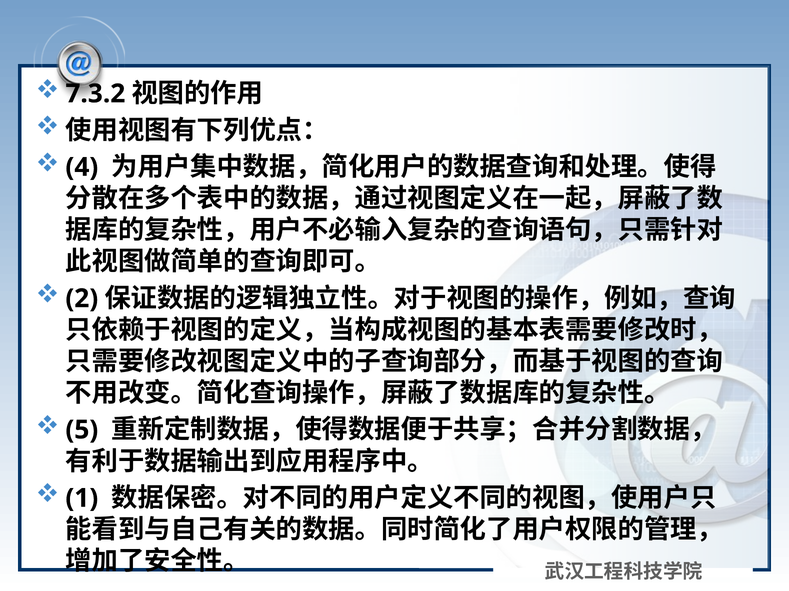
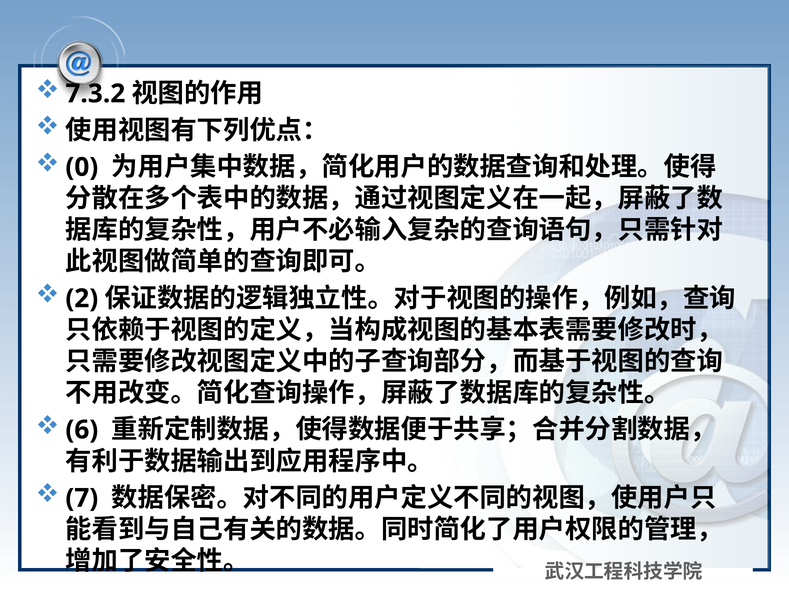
4: 4 -> 0 (82, 167)
5: 5 -> 6 (82, 430)
1: 1 -> 7 (82, 499)
